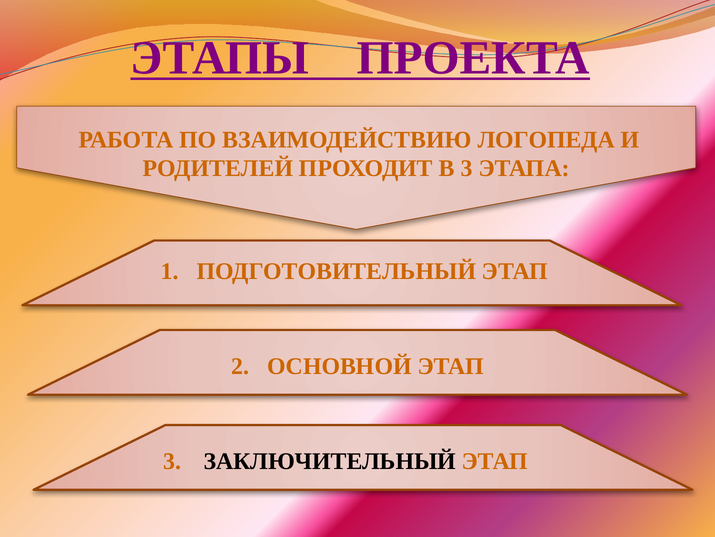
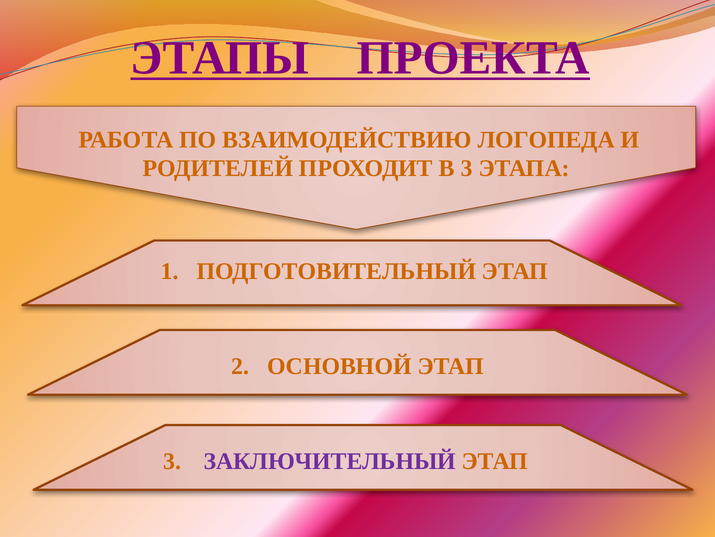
ЗАКЛЮЧИТЕЛЬНЫЙ colour: black -> purple (330, 461)
